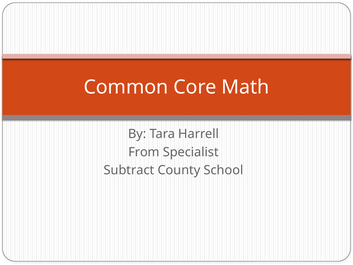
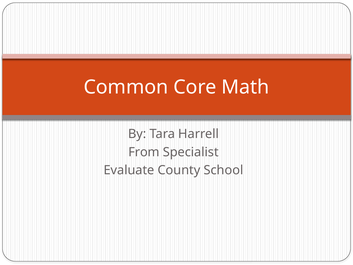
Subtract: Subtract -> Evaluate (129, 170)
